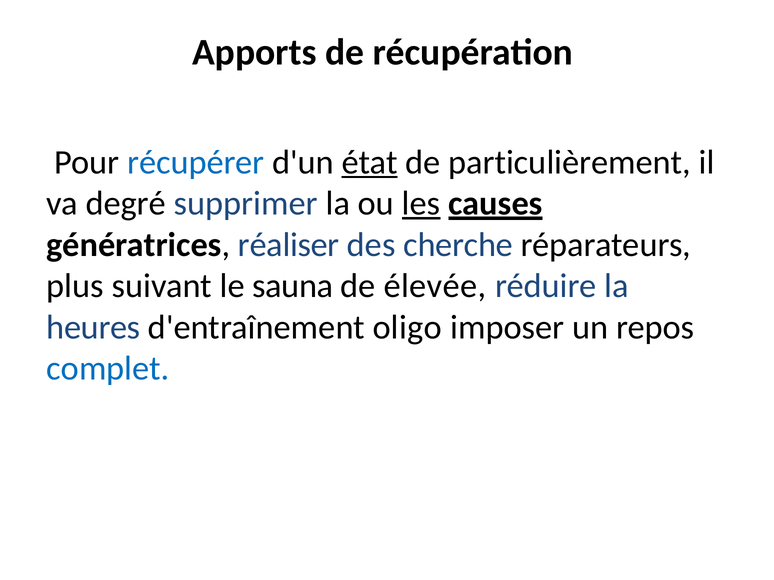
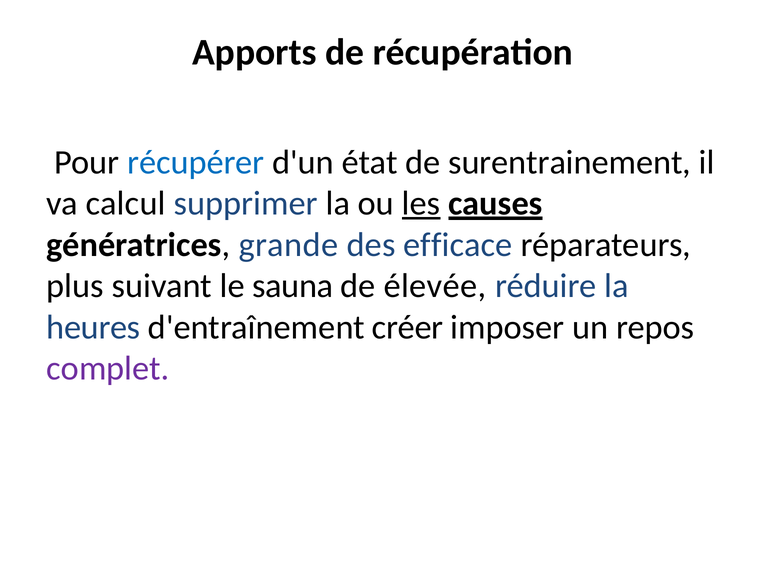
état underline: present -> none (370, 162)
particulièrement: particulièrement -> surentrainement (570, 162)
degré: degré -> calcul (126, 204)
réaliser: réaliser -> grande (288, 245)
cherche: cherche -> efficace (458, 245)
oligo: oligo -> créer (408, 328)
complet colour: blue -> purple (108, 369)
